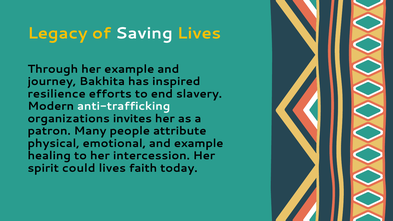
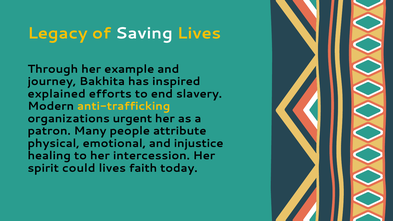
resilience: resilience -> explained (57, 94)
anti-trafficking colour: white -> yellow (124, 106)
invites: invites -> urgent (132, 119)
and example: example -> injustice (199, 143)
